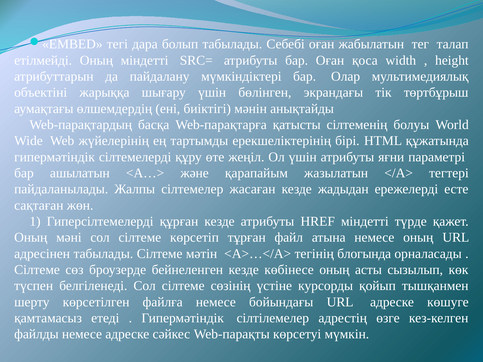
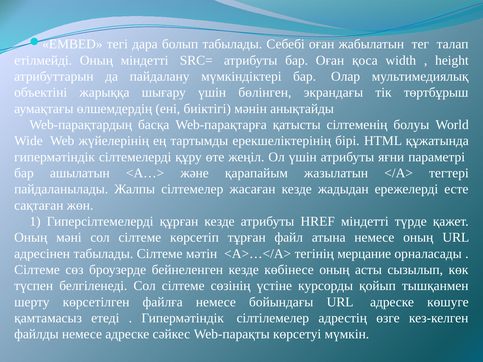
блогында: блогында -> мерцание (364, 254)
